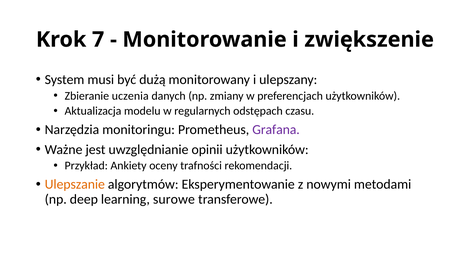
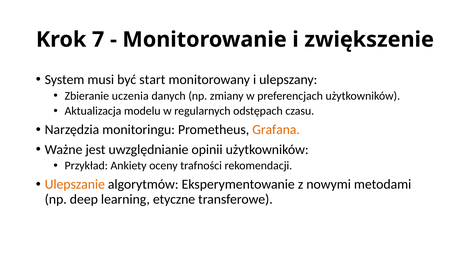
dużą: dużą -> start (152, 80)
Grafana colour: purple -> orange (276, 130)
surowe: surowe -> etyczne (174, 199)
